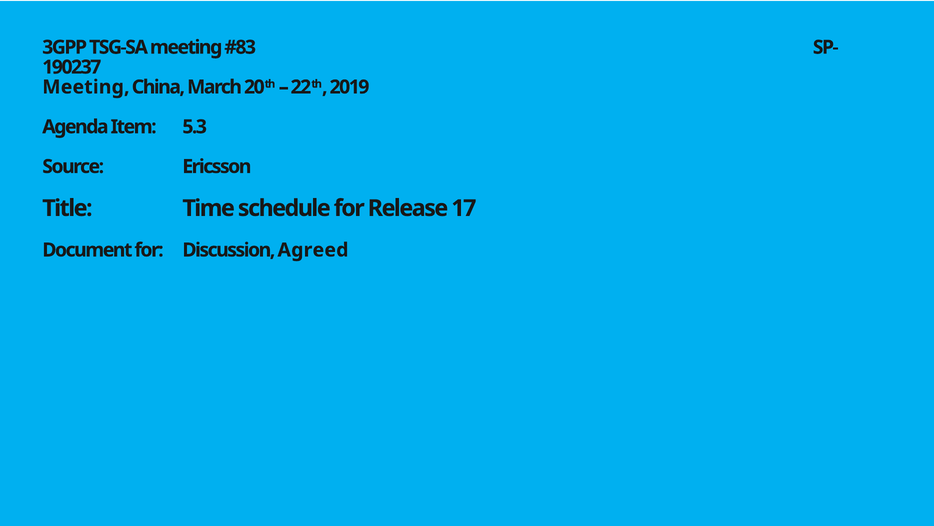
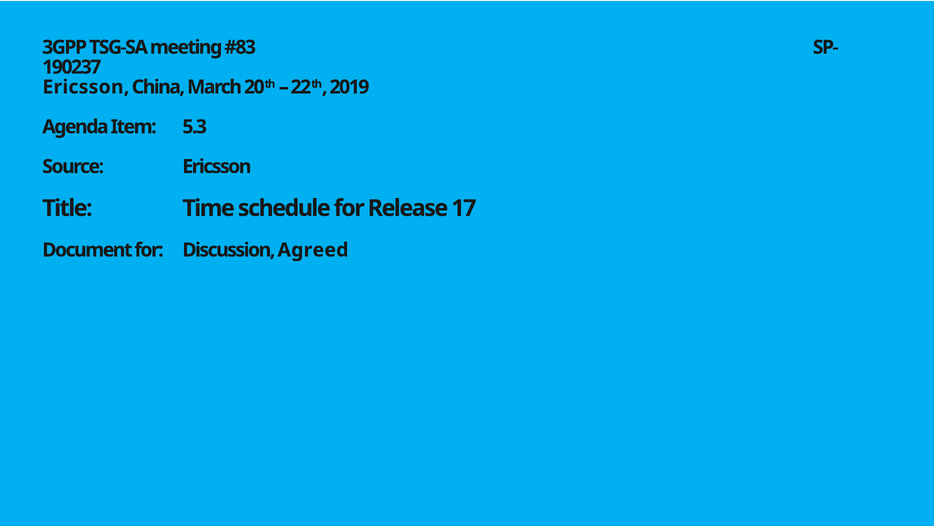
Meeting: Meeting -> Ericsson (86, 87)
